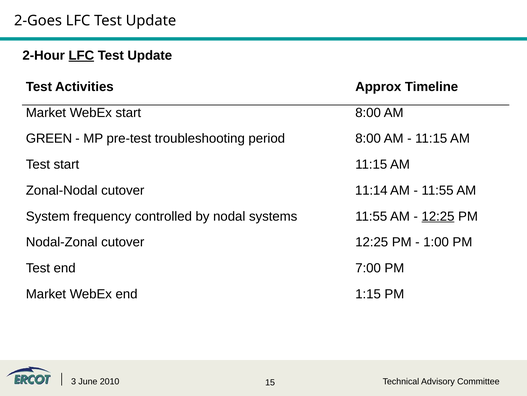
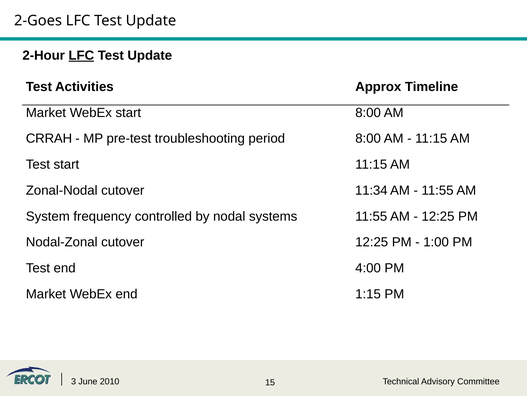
GREEN: GREEN -> CRRAH (49, 138)
11:14: 11:14 -> 11:34 (371, 190)
12:25 underline: present -> none (438, 216)
7:00: 7:00 -> 4:00 (368, 268)
